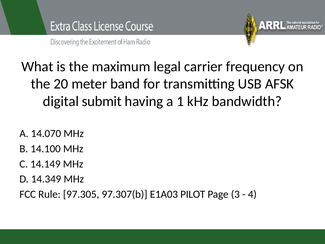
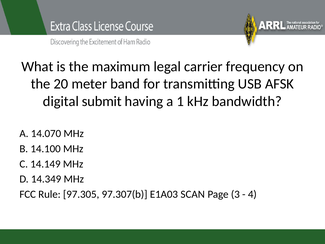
PILOT: PILOT -> SCAN (193, 194)
